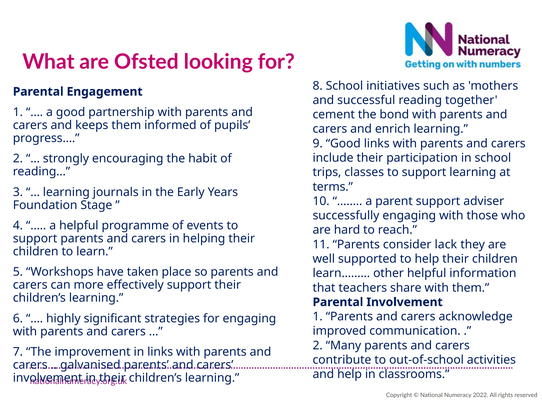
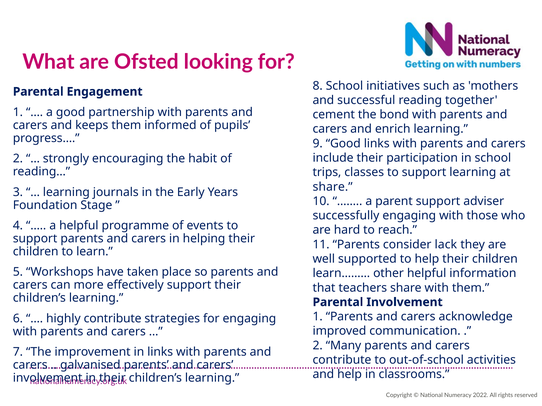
terms: terms -> share (333, 187)
highly significant: significant -> contribute (113, 319)
